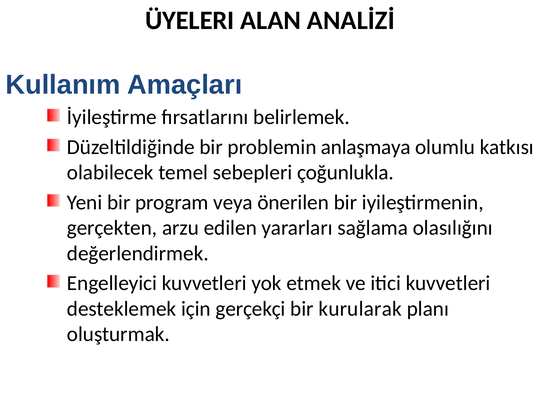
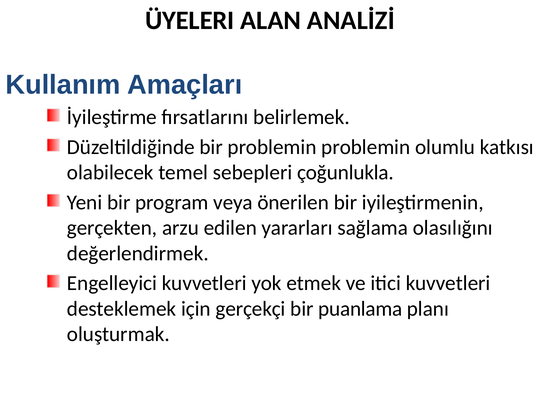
problemin anlaşmaya: anlaşmaya -> problemin (366, 147)
kurularak: kurularak -> puanlama (360, 308)
